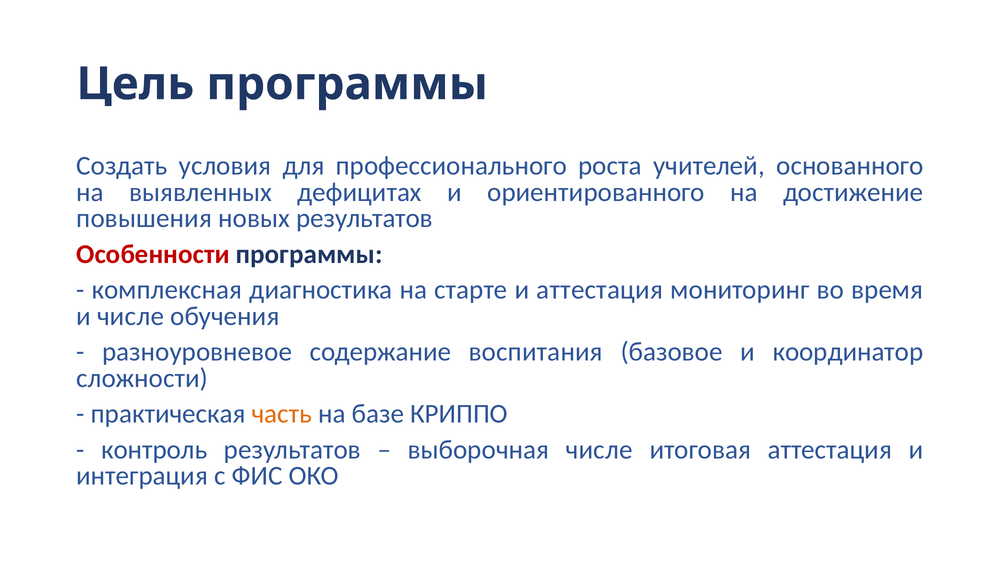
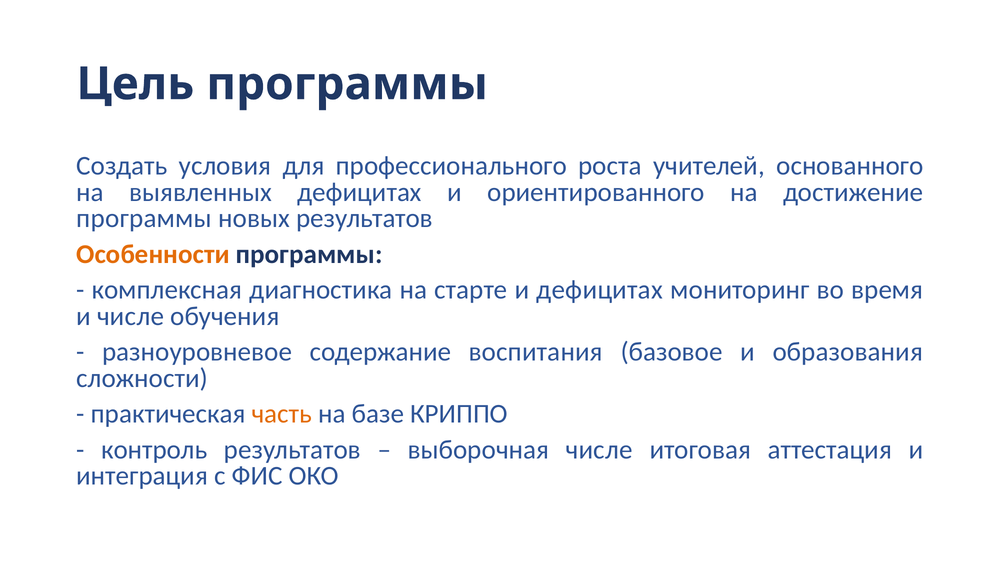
повышения: повышения -> программы (144, 218)
Особенности colour: red -> orange (153, 254)
и аттестация: аттестация -> дефицитах (600, 290)
координатор: координатор -> образования (848, 352)
